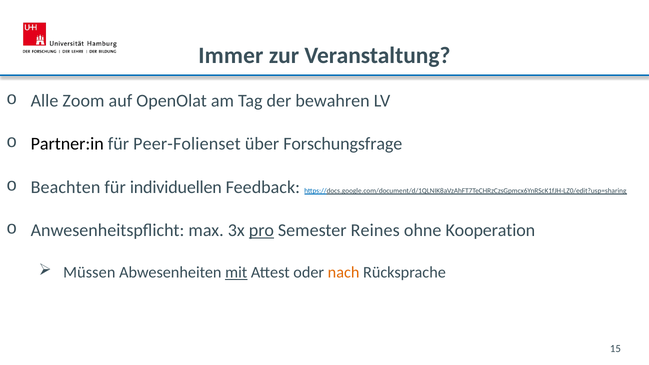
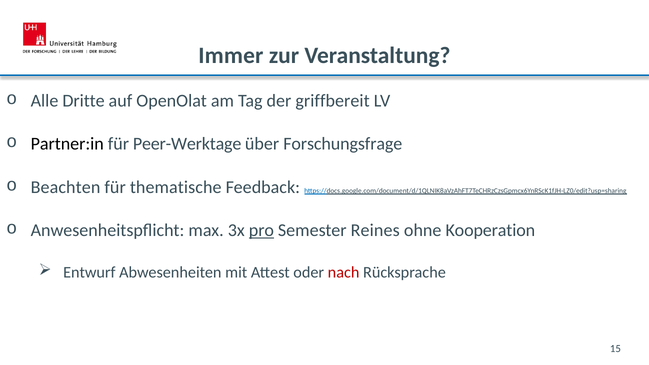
Zoom: Zoom -> Dritte (84, 101)
bewahren: bewahren -> griffbereit (333, 101)
Peer-Folienset: Peer-Folienset -> Peer-Werktage (187, 144)
individuellen: individuellen -> thematische (176, 187)
Müssen: Müssen -> Entwurf (89, 272)
mit underline: present -> none (236, 272)
nach colour: orange -> red (344, 272)
